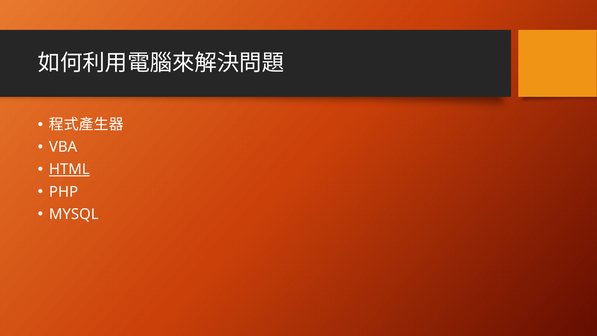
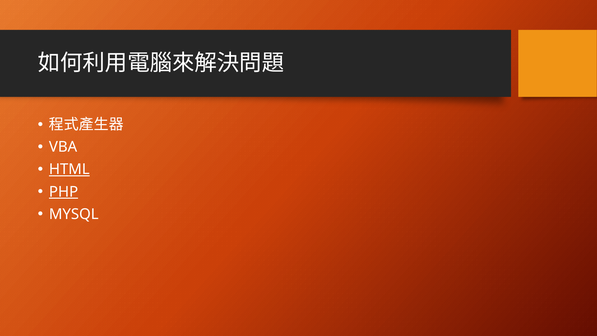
PHP underline: none -> present (64, 192)
